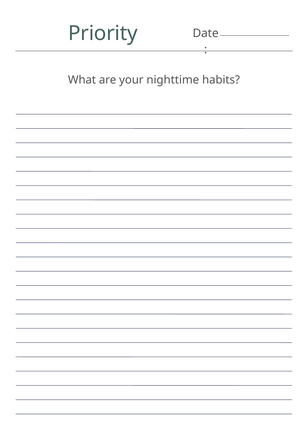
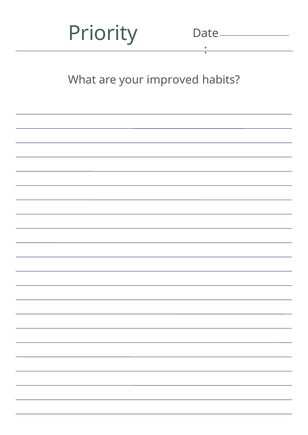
nighttime: nighttime -> improved (173, 80)
